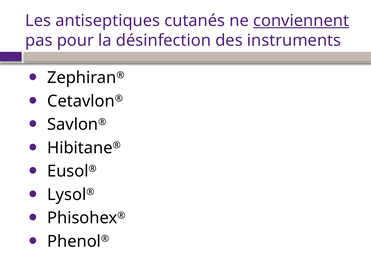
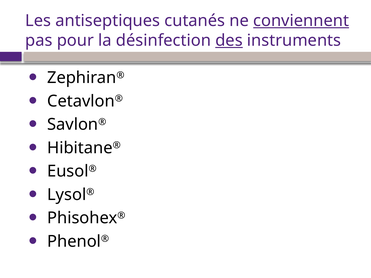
des underline: none -> present (229, 40)
